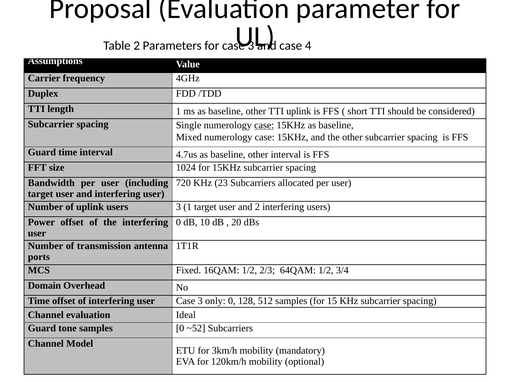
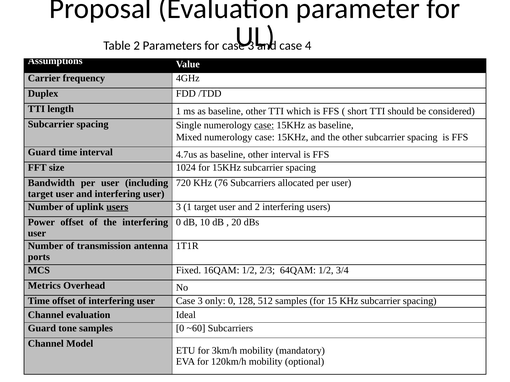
TTI uplink: uplink -> which (299, 111)
23: 23 -> 76 (221, 183)
users underline: none -> present (117, 207)
Domain: Domain -> Metrics (44, 286)
~52: ~52 -> ~60 (196, 329)
